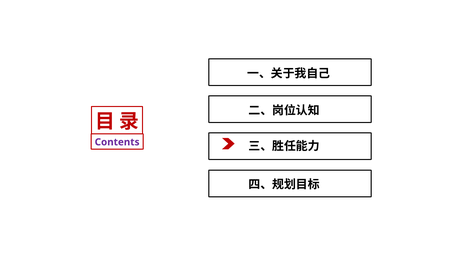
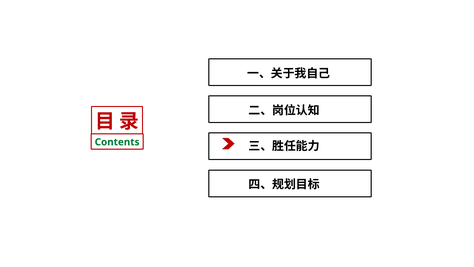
Contents colour: purple -> green (117, 142)
